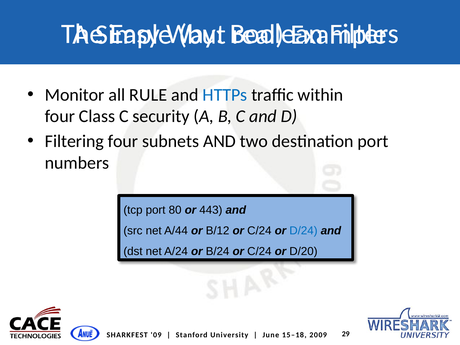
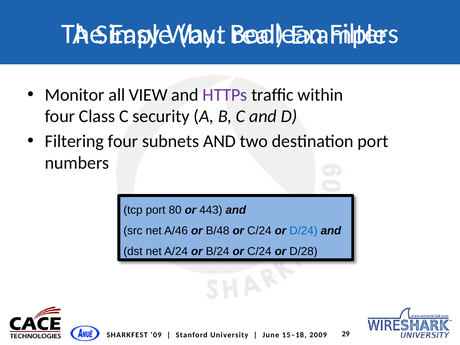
RULE: RULE -> VIEW (148, 95)
HTTPs colour: blue -> purple (225, 95)
A/44: A/44 -> A/46 (176, 231)
B/12: B/12 -> B/48 (218, 231)
D/20: D/20 -> D/28 (303, 251)
